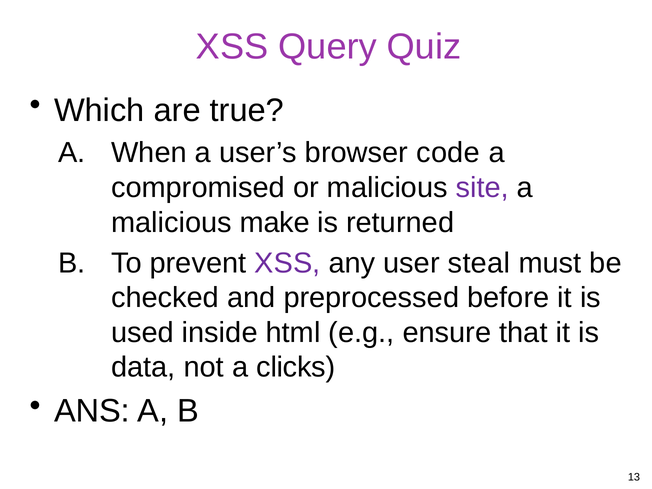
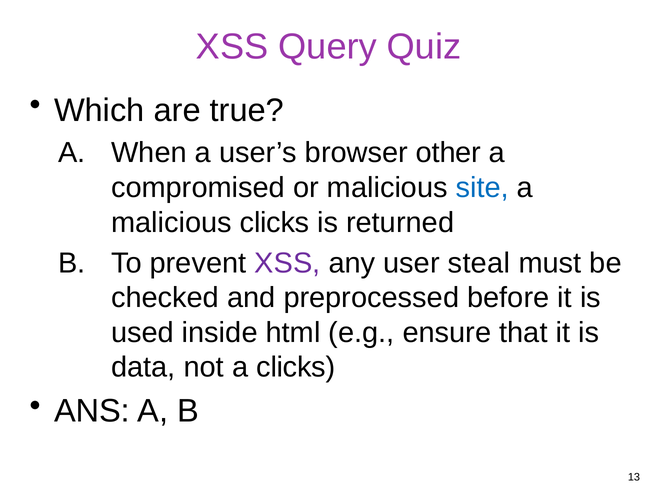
code: code -> other (448, 153)
site colour: purple -> blue (482, 188)
malicious make: make -> clicks (275, 222)
